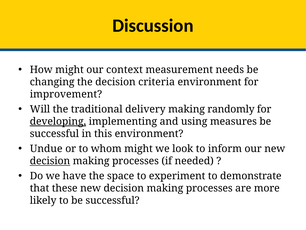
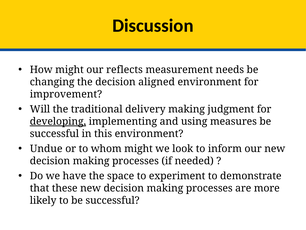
context: context -> reflects (124, 70)
criteria: criteria -> aligned (157, 82)
randomly: randomly -> judgment (231, 109)
decision underline: present -> none (50, 161)
